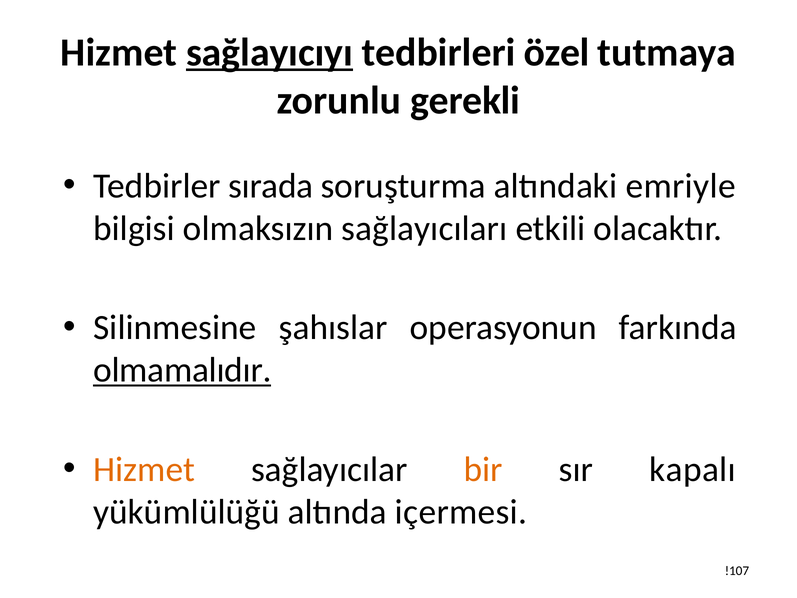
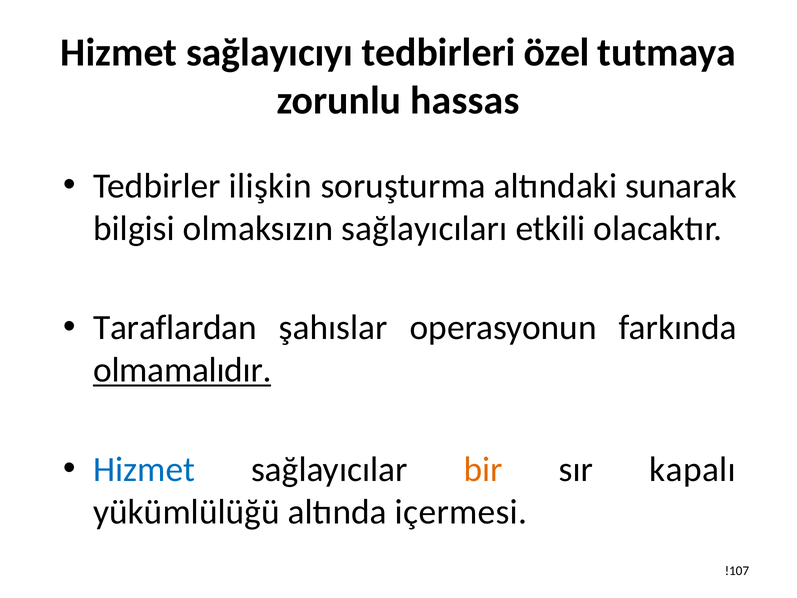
sağlayıcıyı underline: present -> none (270, 53)
gerekli: gerekli -> hassas (465, 100)
sırada: sırada -> ilişkin (270, 186)
emriyle: emriyle -> sunarak (681, 186)
Silinmesine: Silinmesine -> Taraflardan (175, 328)
Hizmet colour: orange -> blue (144, 469)
